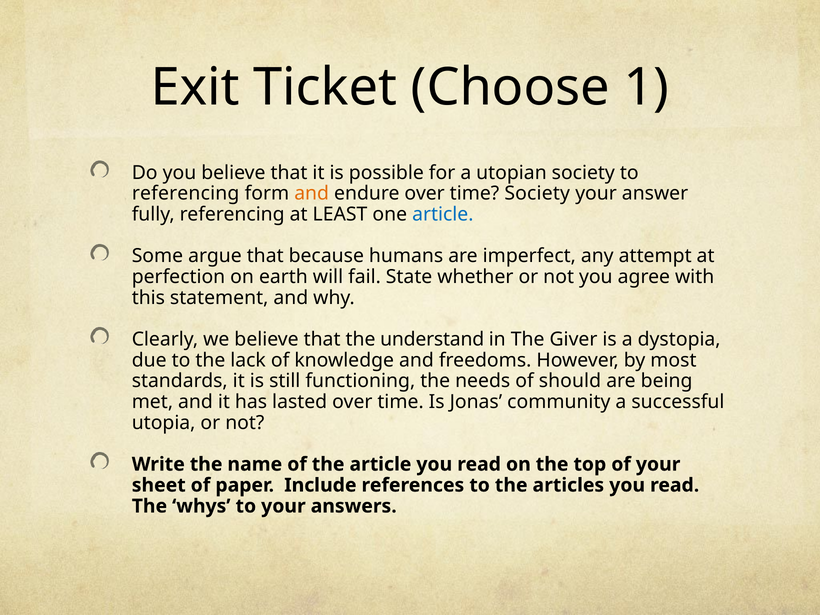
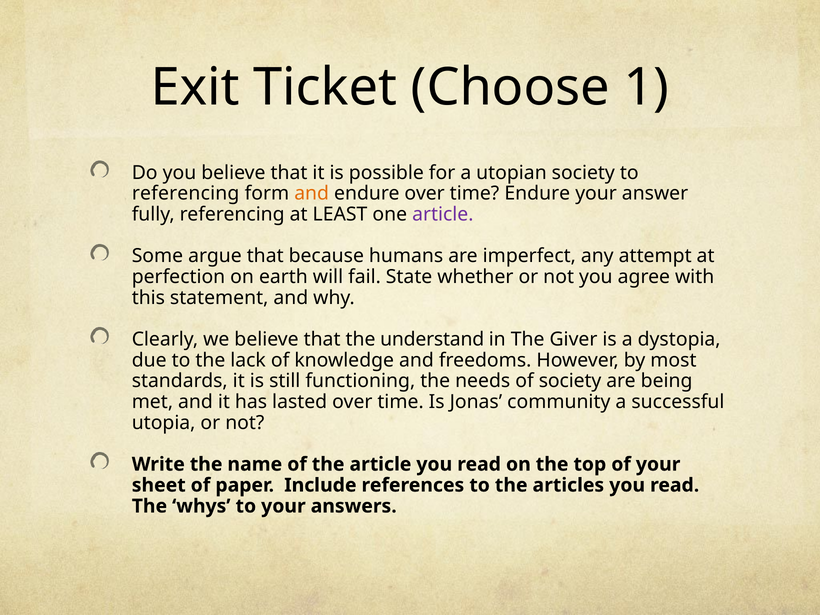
time Society: Society -> Endure (537, 194)
article colour: blue -> purple (443, 215)
of should: should -> society (570, 381)
